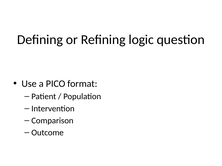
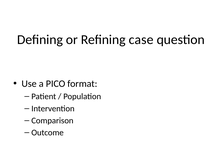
logic: logic -> case (141, 40)
